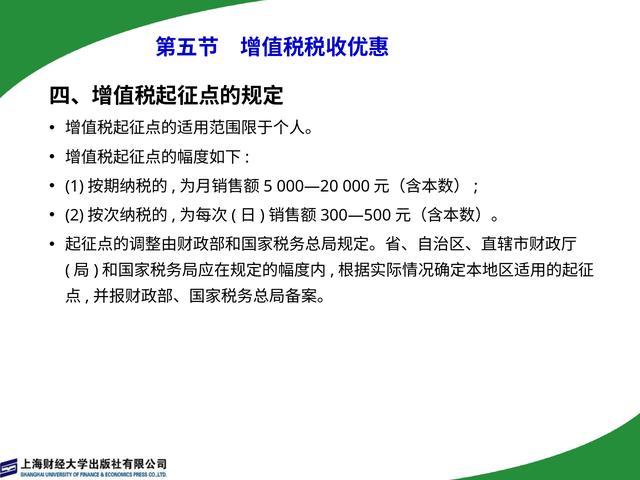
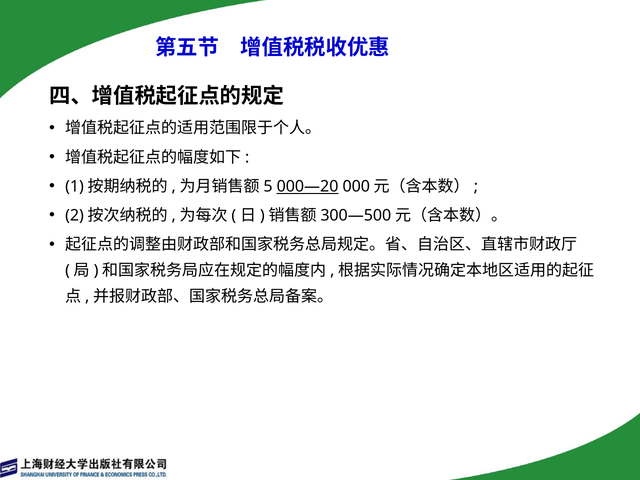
000—20 underline: none -> present (308, 186)
